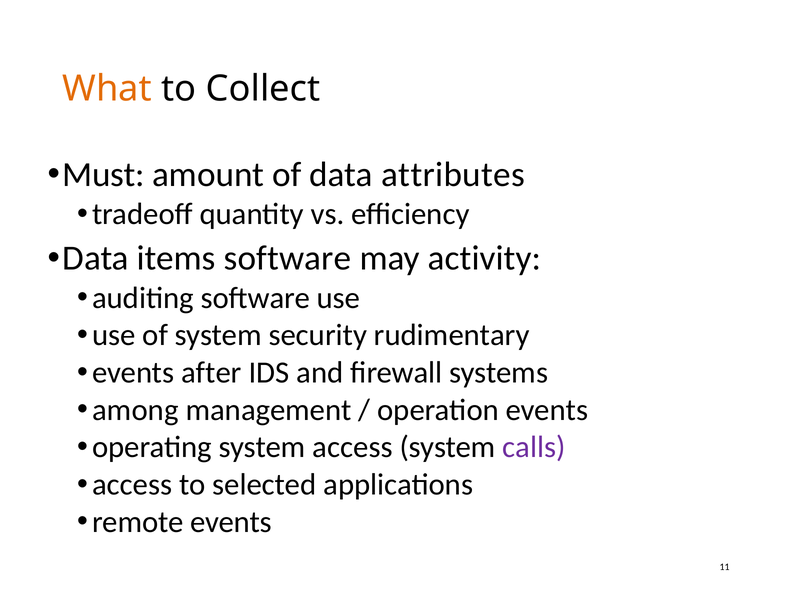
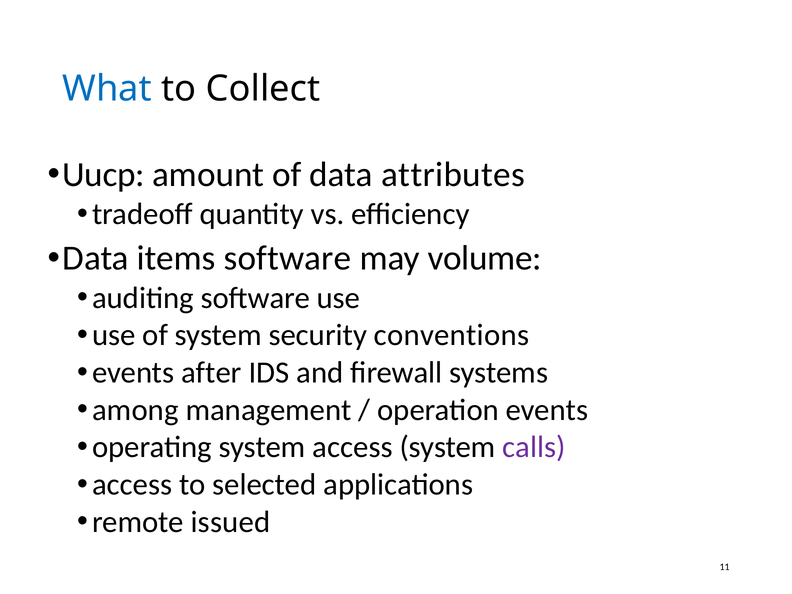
What colour: orange -> blue (107, 89)
Must: Must -> Uucp (103, 175)
activity: activity -> volume (485, 258)
rudimentary: rudimentary -> conventions (452, 335)
remote events: events -> issued (231, 522)
